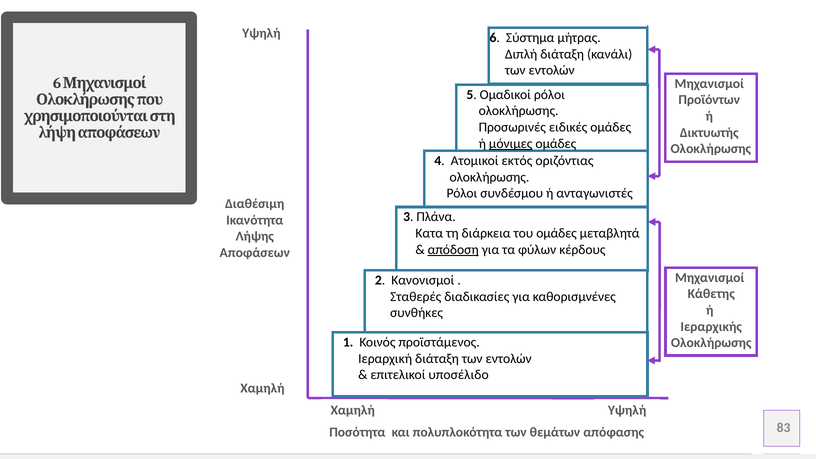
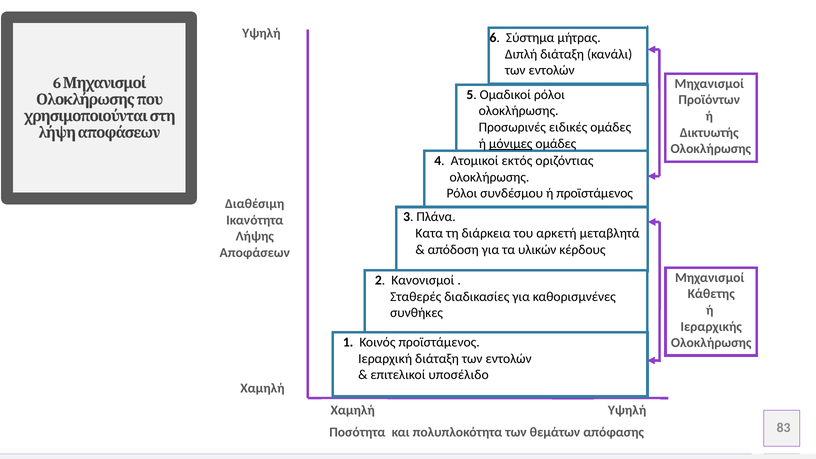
ή ανταγωνιστές: ανταγωνιστές -> προϊστάμενος (595, 193)
του ομάδες: ομάδες -> αρκετή (556, 233)
απόδοση underline: present -> none (453, 250)
φύλων: φύλων -> υλικών (537, 250)
